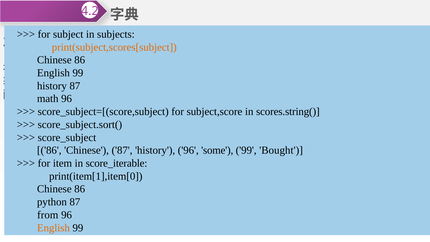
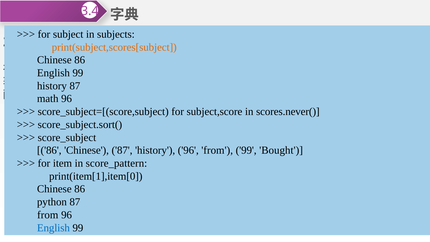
4.2: 4.2 -> 3.4 (90, 11)
scores.string(: scores.string( -> scores.never( (288, 112)
some: some -> from (217, 150)
score_iterable: score_iterable -> score_pattern (116, 163)
English colour: orange -> blue (53, 228)
